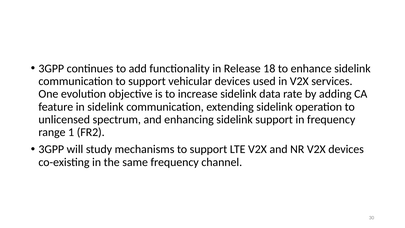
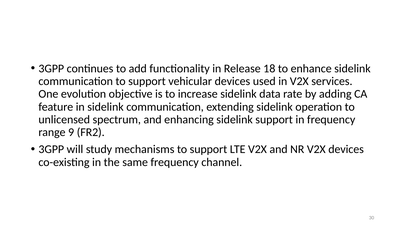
1: 1 -> 9 (71, 132)
